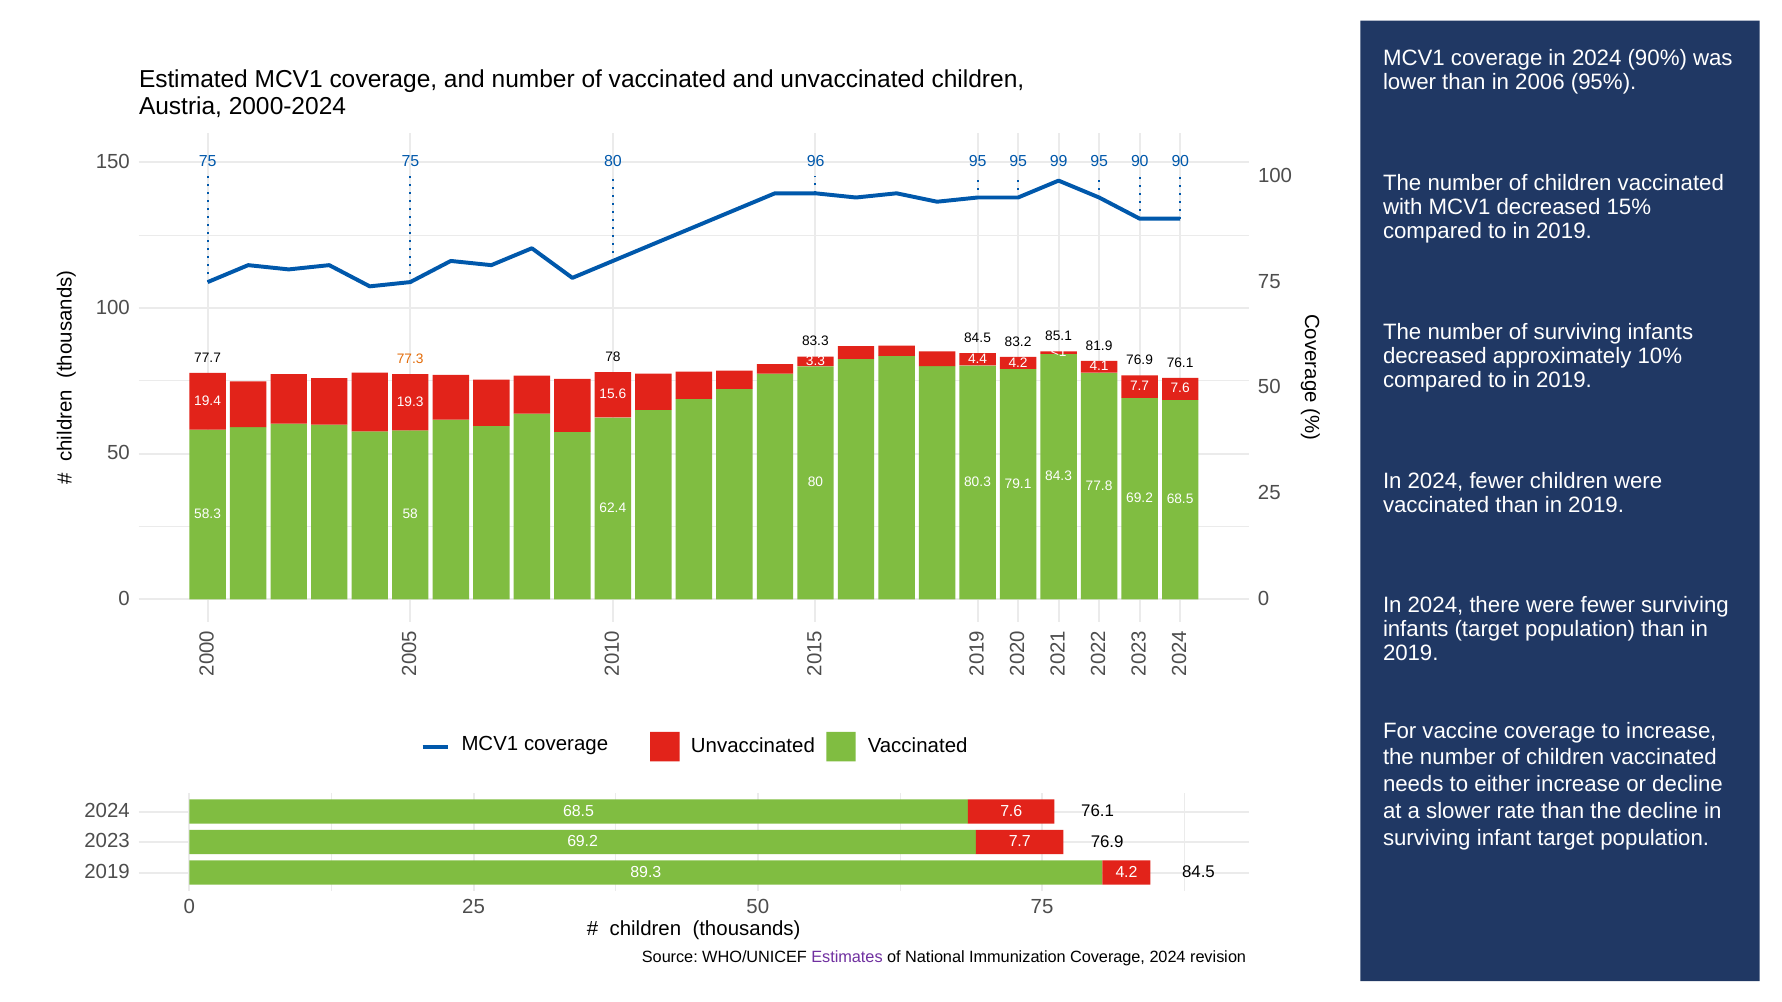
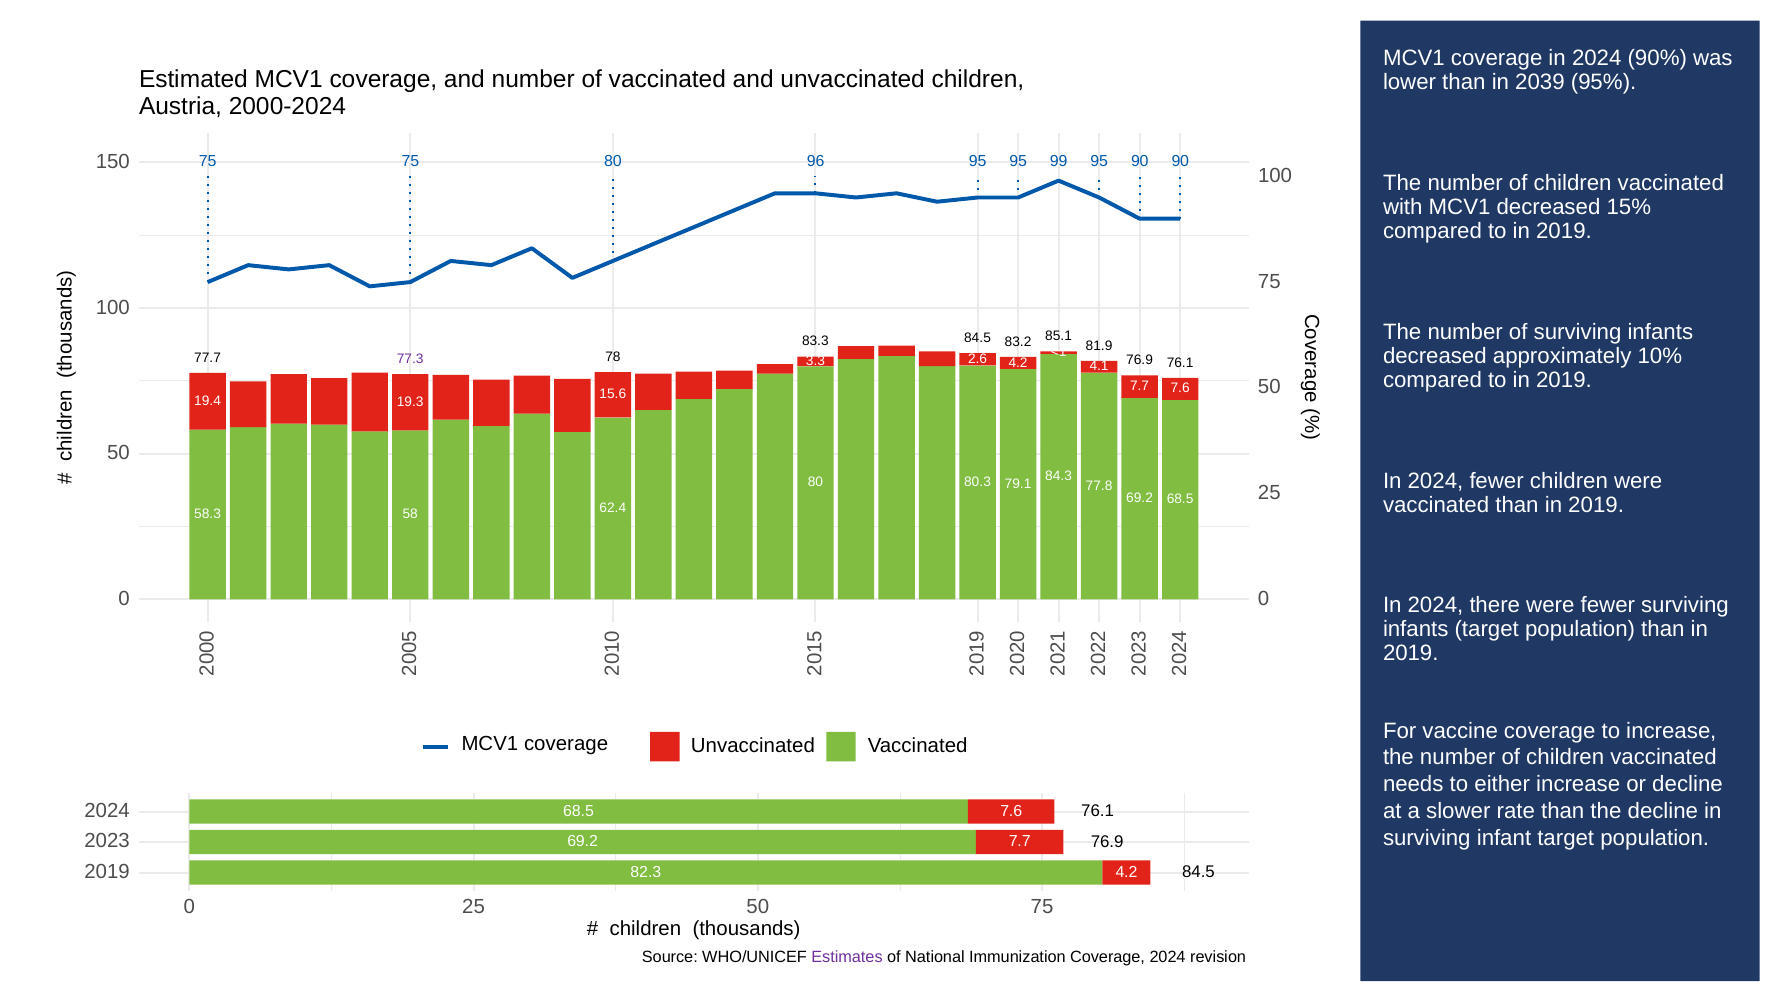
2006: 2006 -> 2039 (1540, 83)
77.3 colour: orange -> purple (410, 359)
4.4: 4.4 -> 2.6 (978, 359)
89.3: 89.3 -> 82.3 (646, 872)
